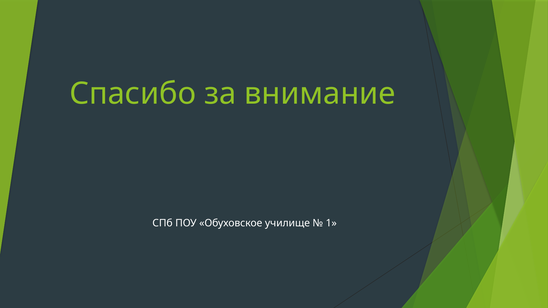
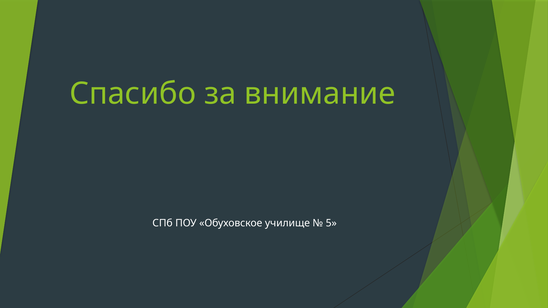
1: 1 -> 5 (331, 223)
